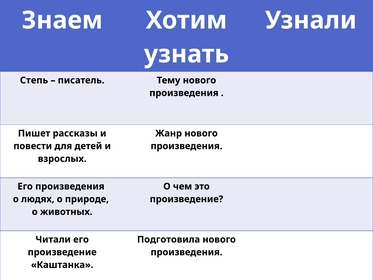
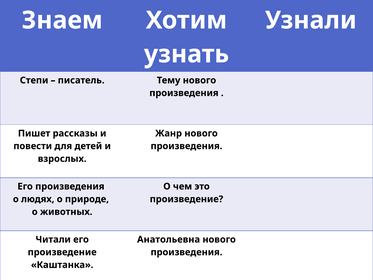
Степь: Степь -> Степи (34, 80)
Подготовила: Подготовила -> Анатольевна (169, 239)
